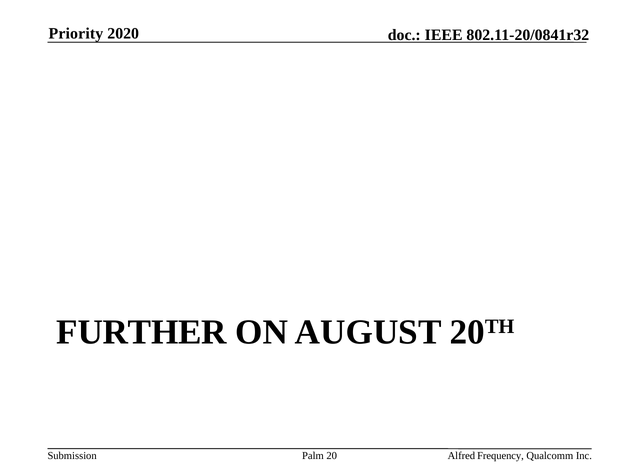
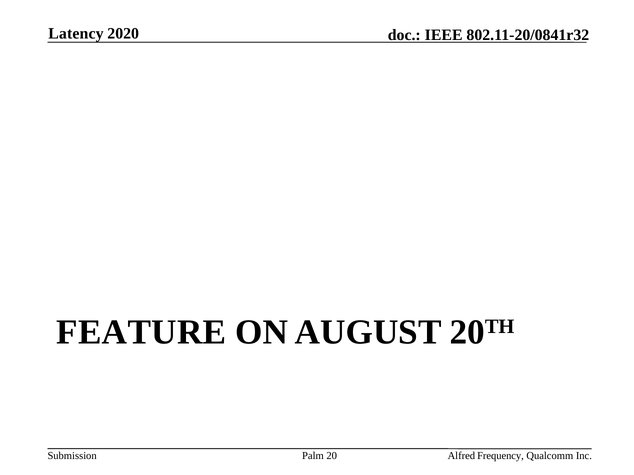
Priority: Priority -> Latency (76, 34)
FURTHER: FURTHER -> FEATURE (141, 332)
